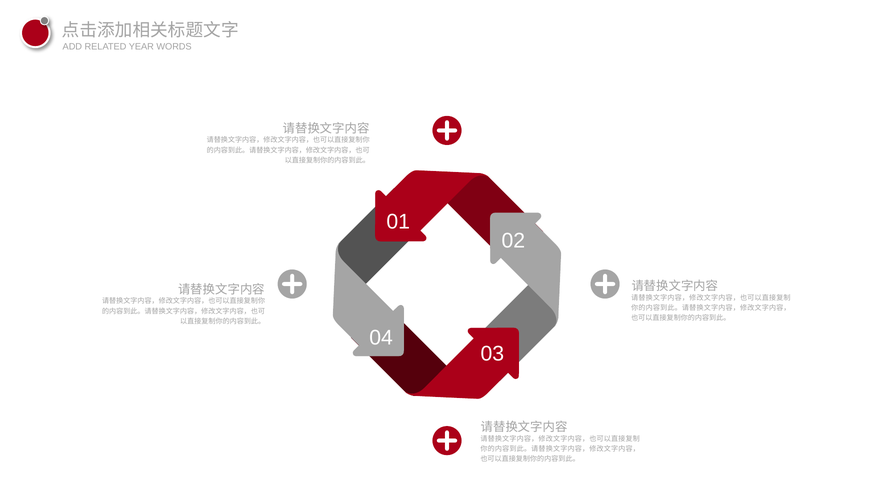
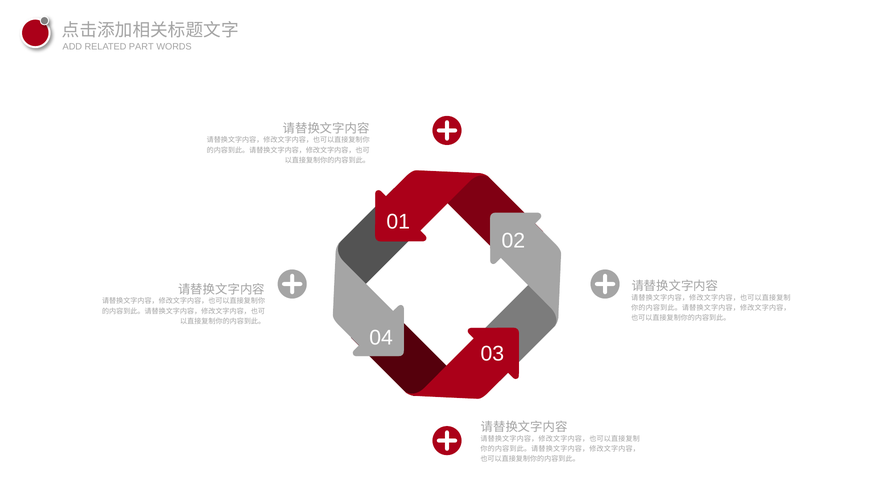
YEAR: YEAR -> PART (141, 47)
